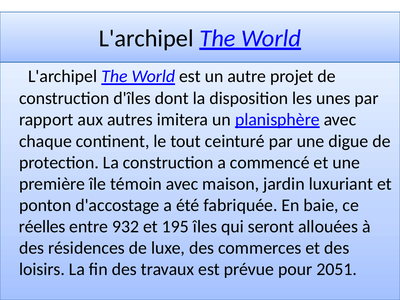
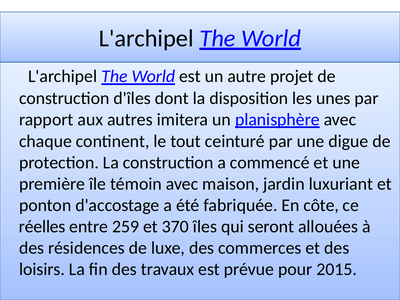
baie: baie -> côte (321, 205)
932: 932 -> 259 (126, 227)
195: 195 -> 370 (175, 227)
2051: 2051 -> 2015 (337, 269)
